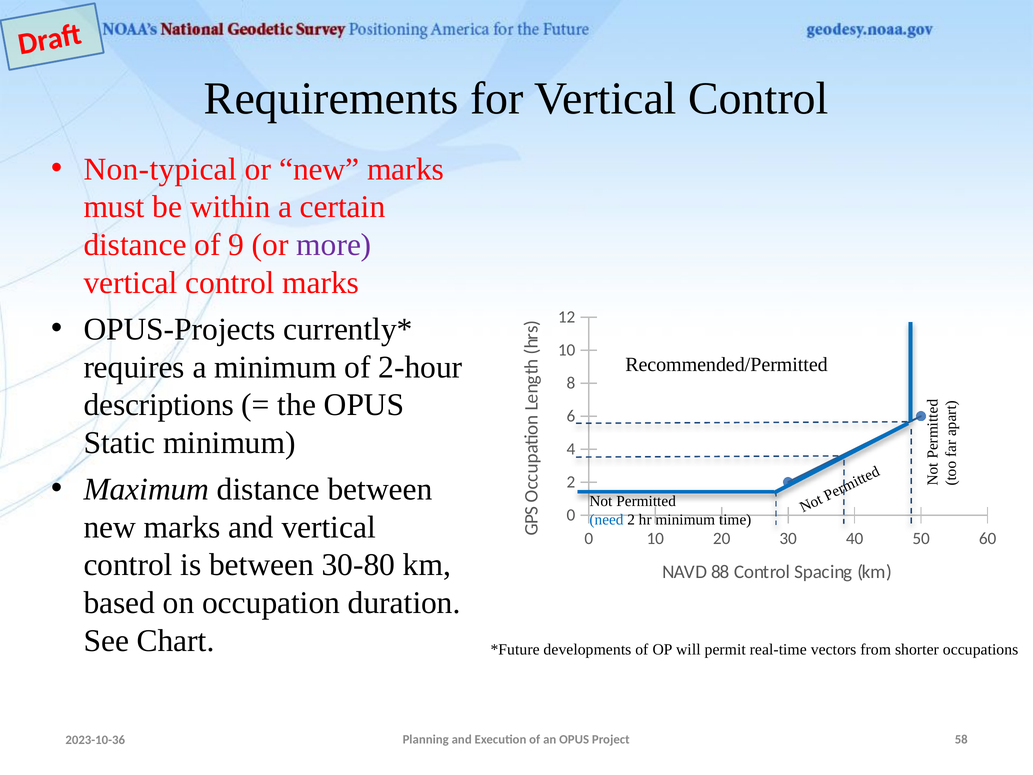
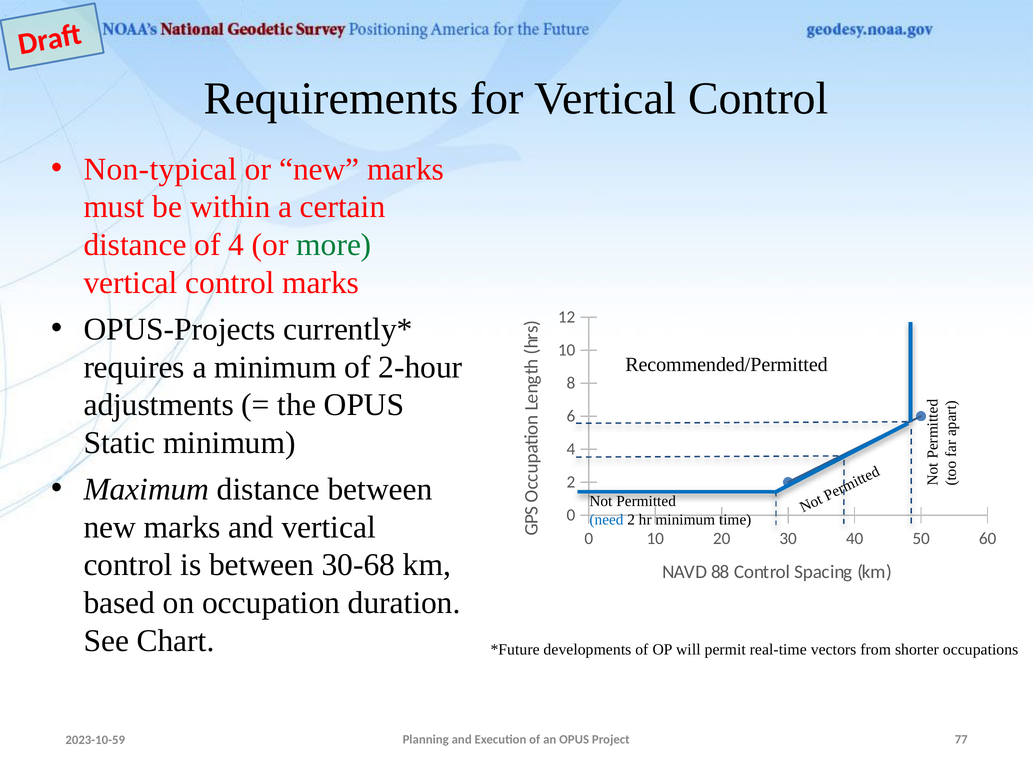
of 9: 9 -> 4 (236, 245)
more colour: purple -> green (334, 245)
descriptions: descriptions -> adjustments (159, 405)
30-80: 30-80 -> 30-68 (358, 565)
2023-10-36: 2023-10-36 -> 2023-10-59 (95, 740)
58: 58 -> 77 (961, 740)
